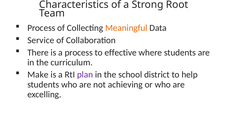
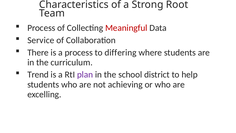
Meaningful colour: orange -> red (126, 28)
effective: effective -> differing (121, 52)
Make: Make -> Trend (38, 75)
